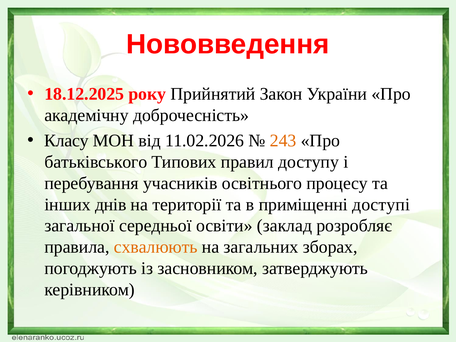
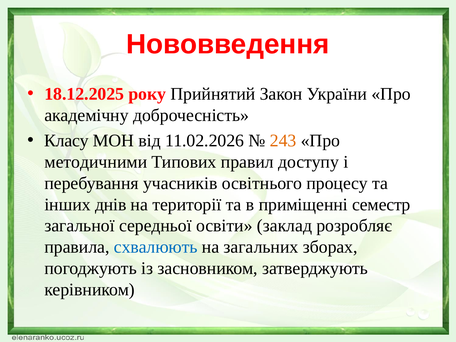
батьківського: батьківського -> методичними (96, 162)
доступі: доступі -> семестр (381, 204)
схвалюють colour: orange -> blue (156, 247)
